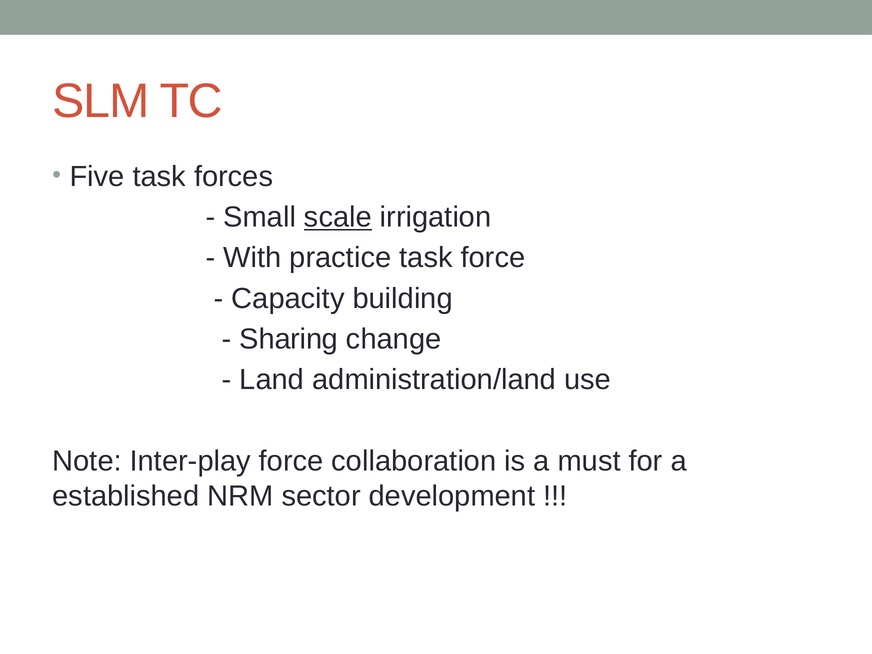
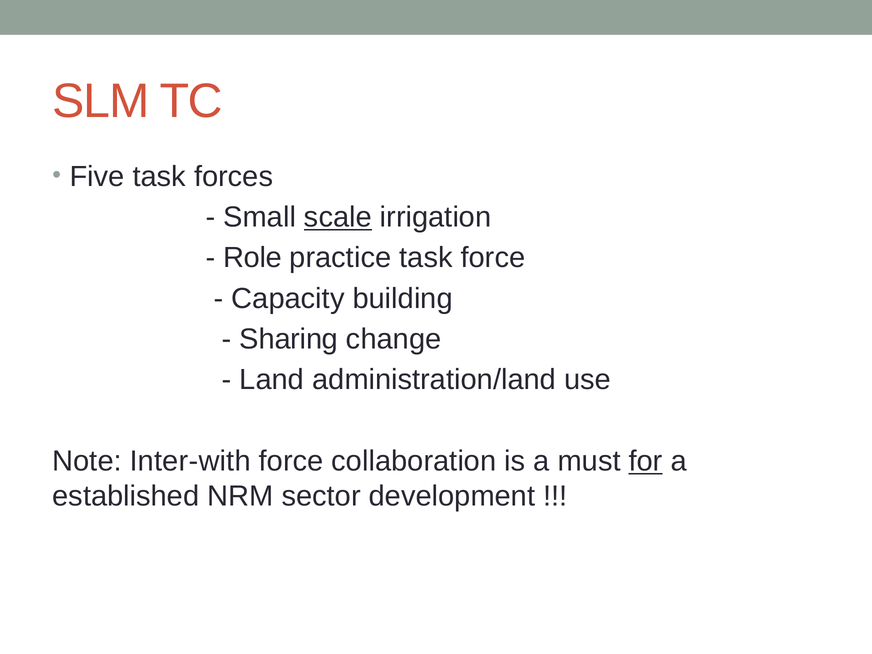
With: With -> Role (253, 258)
Inter-play: Inter-play -> Inter-with (190, 461)
for underline: none -> present (646, 461)
